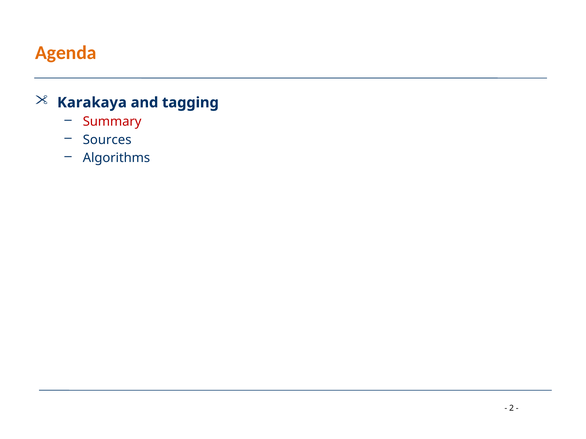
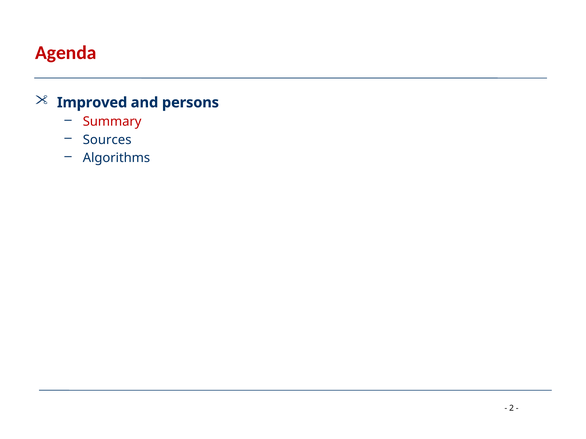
Agenda colour: orange -> red (66, 53)
Karakaya: Karakaya -> Improved (92, 103)
tagging: tagging -> persons (190, 103)
